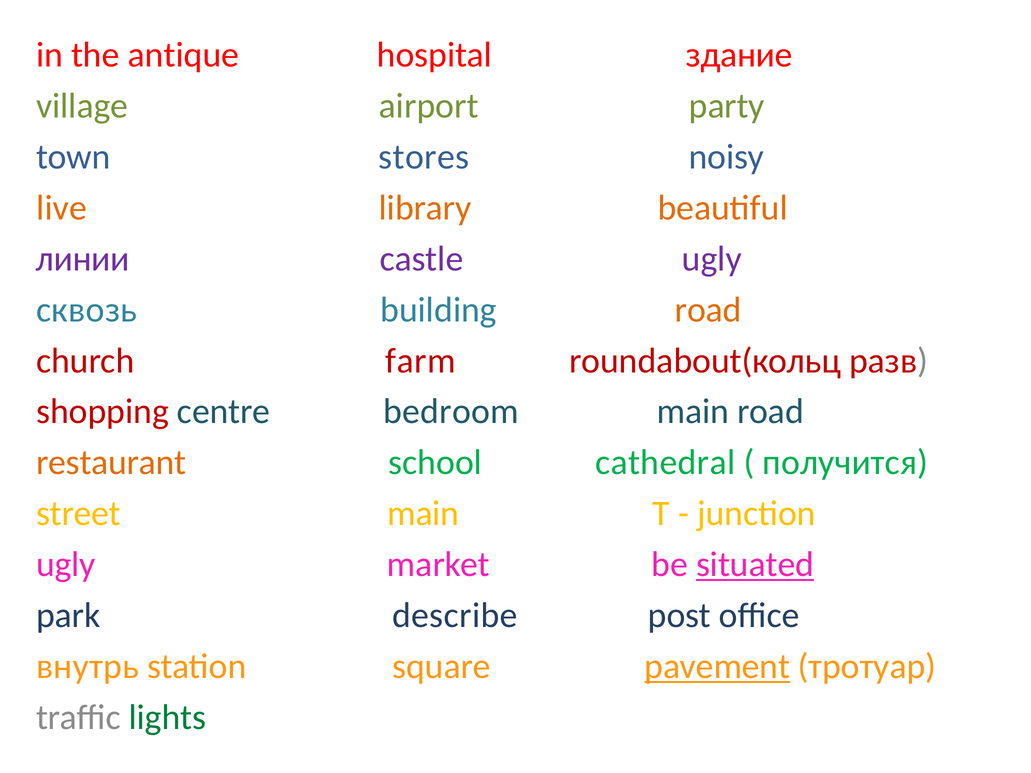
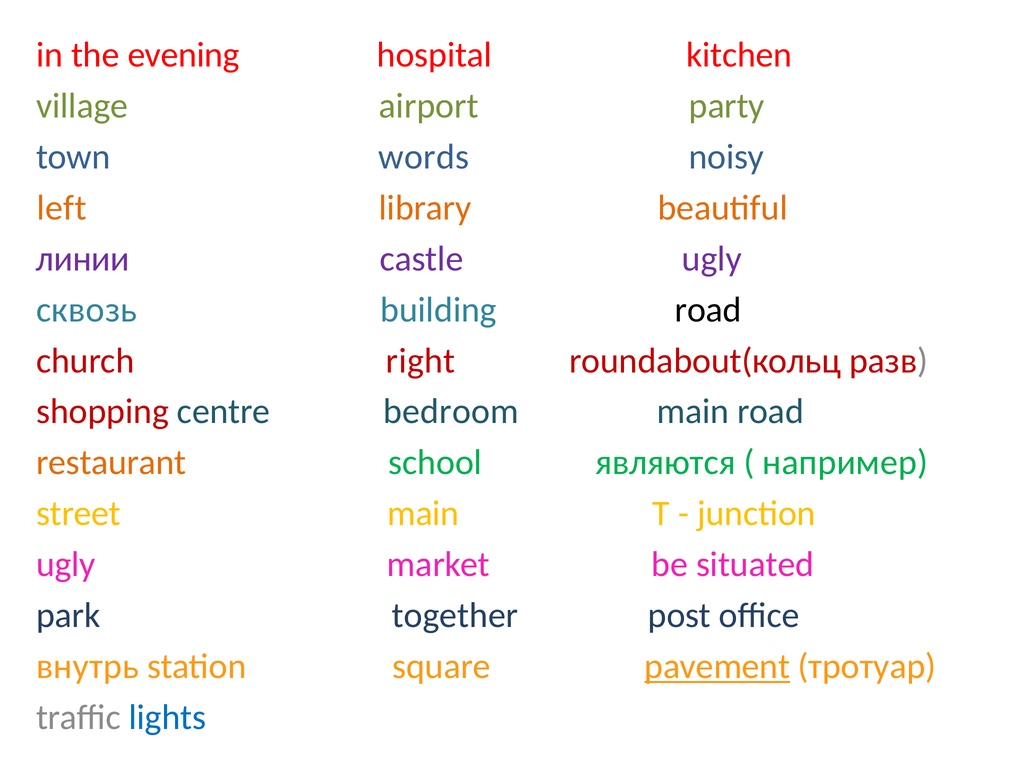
antique: antique -> evening (184, 55)
здание: здание -> kitchen (739, 55)
stores: stores -> words (424, 157)
live: live -> left (62, 208)
road colour: orange -> black (708, 310)
farm: farm -> right (421, 361)
cathedral: cathedral -> являются (665, 463)
получится: получится -> например (845, 463)
situated underline: present -> none (755, 565)
describe: describe -> together (455, 616)
lights colour: green -> blue (167, 718)
